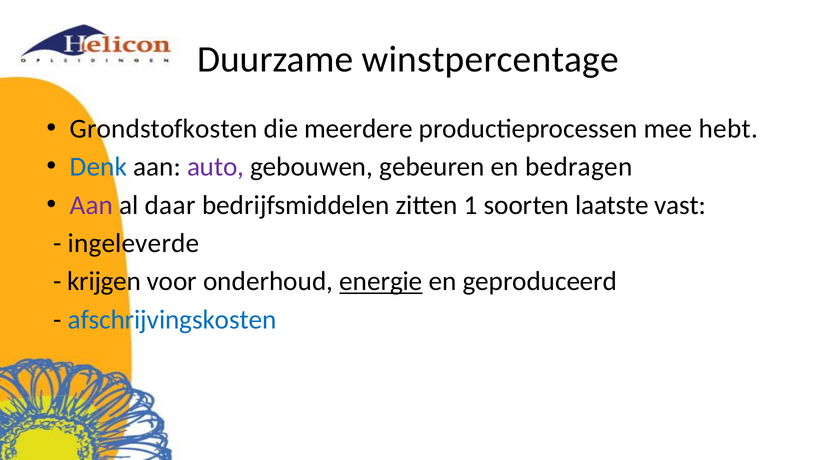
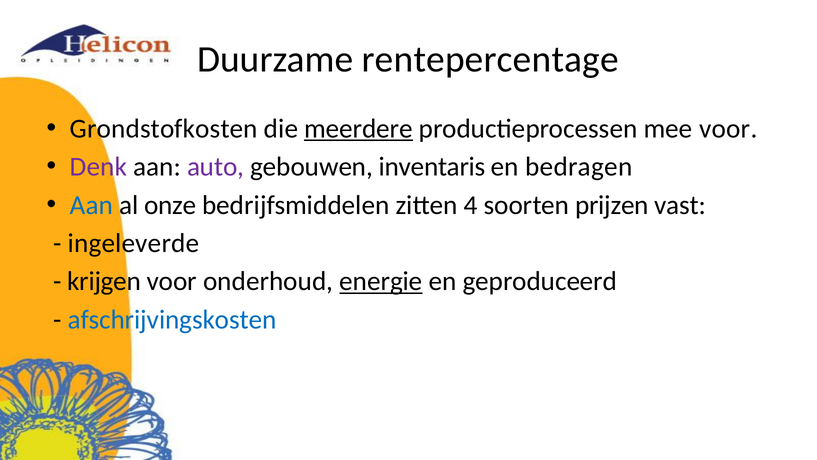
winstpercentage: winstpercentage -> rentepercentage (490, 59)
meerdere underline: none -> present (359, 129)
mee hebt: hebt -> voor (728, 129)
Denk colour: blue -> purple (98, 167)
gebeuren: gebeuren -> inventaris (432, 167)
Aan colour: purple -> blue (92, 205)
daar: daar -> onze (170, 205)
1: 1 -> 4 (471, 205)
laatste: laatste -> prijzen (612, 205)
